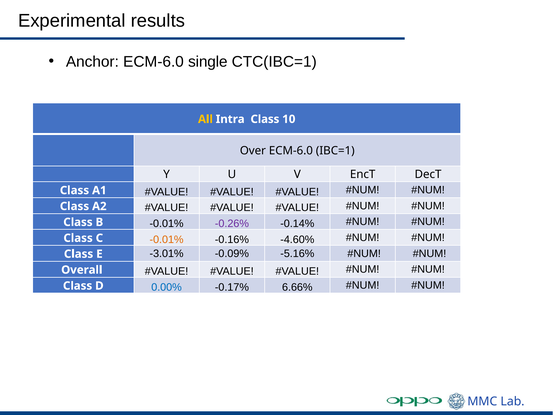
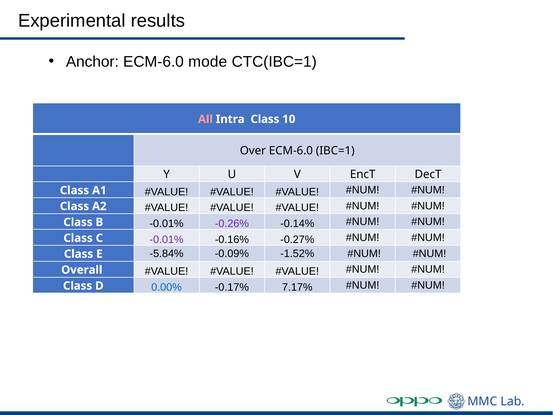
single: single -> mode (208, 62)
All colour: yellow -> pink (205, 119)
-0.01% colour: orange -> purple (167, 239)
-4.60%: -4.60% -> -0.27% (297, 239)
-3.01%: -3.01% -> -5.84% (167, 253)
-5.16%: -5.16% -> -1.52% (297, 253)
6.66%: 6.66% -> 7.17% (297, 287)
